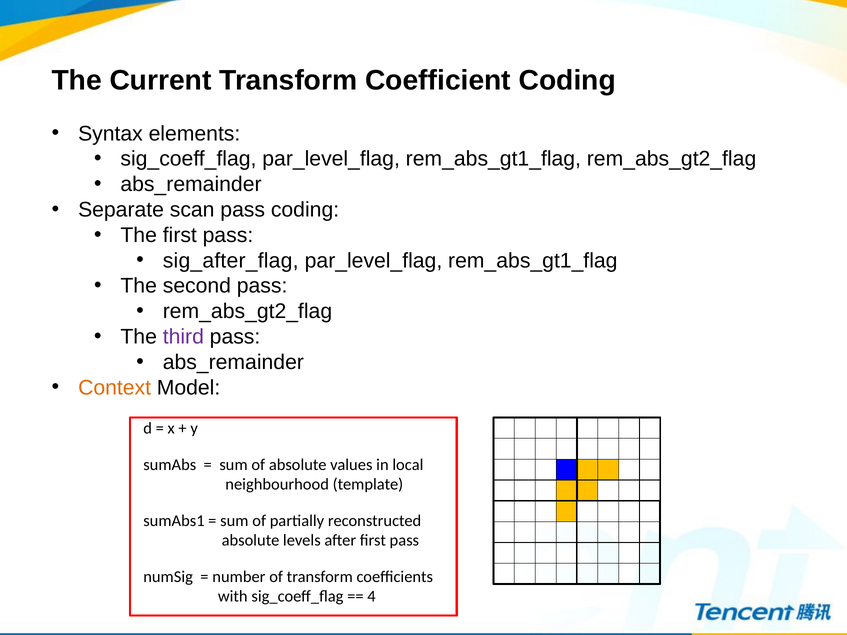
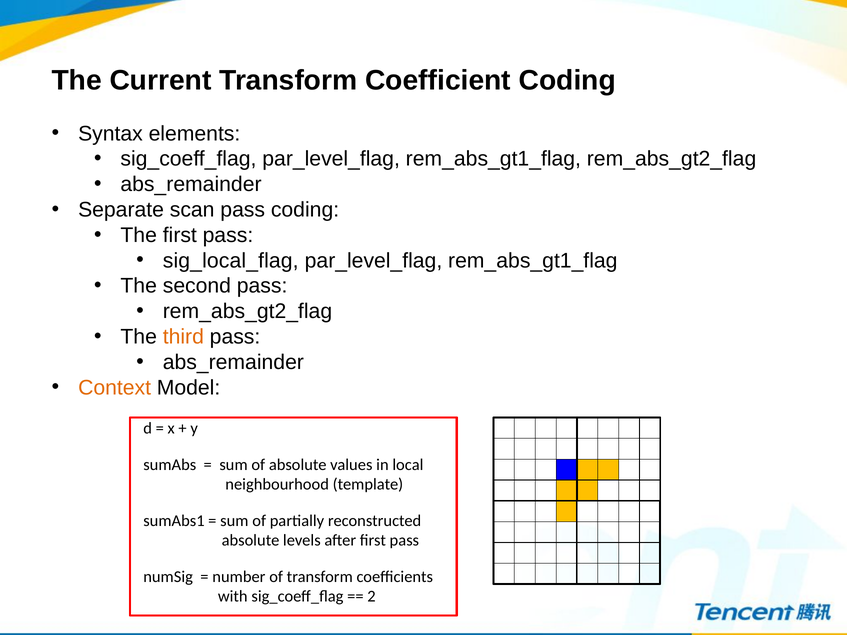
sig_after_flag: sig_after_flag -> sig_local_flag (231, 261)
third colour: purple -> orange (183, 337)
4: 4 -> 2 (372, 597)
